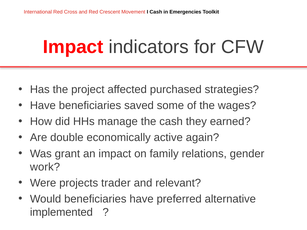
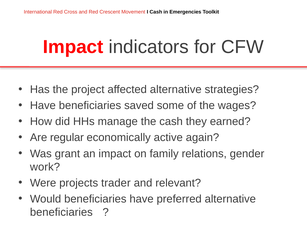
affected purchased: purchased -> alternative (176, 90)
double: double -> regular (67, 138)
implemented: implemented -> beneficiaries (61, 212)
